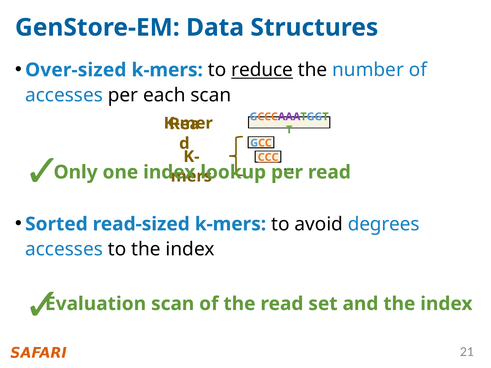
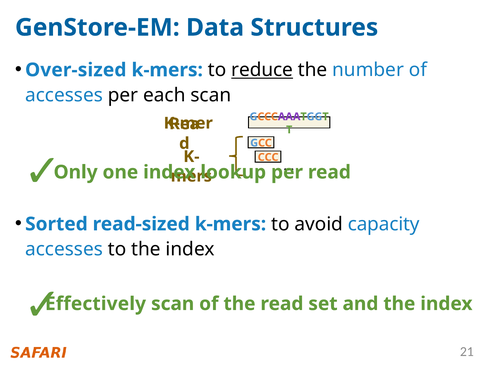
CCC underline: present -> none (268, 157)
degrees: degrees -> capacity (384, 224)
Evaluation: Evaluation -> Effectively (95, 304)
